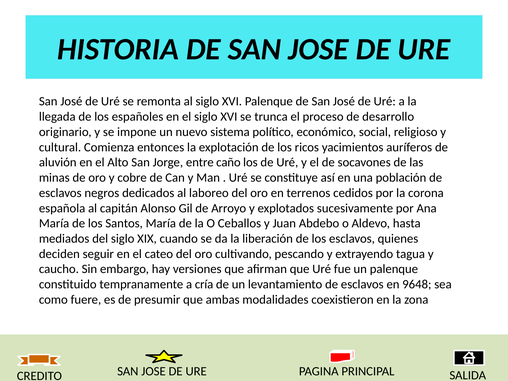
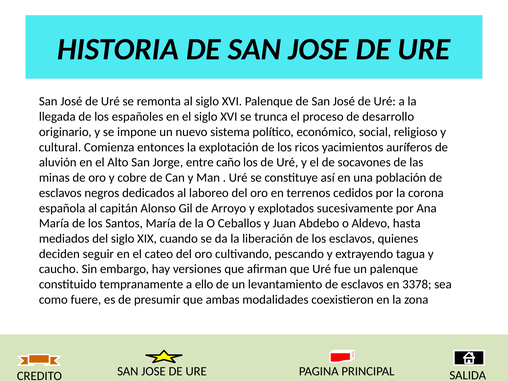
cría: cría -> ello (204, 284)
9648: 9648 -> 3378 (417, 284)
